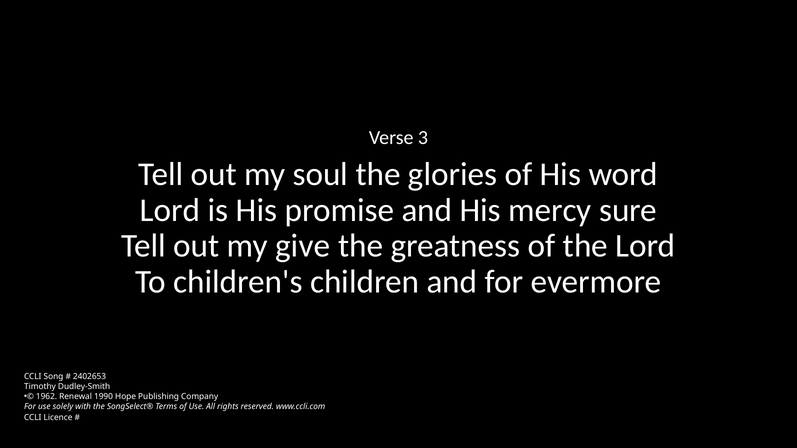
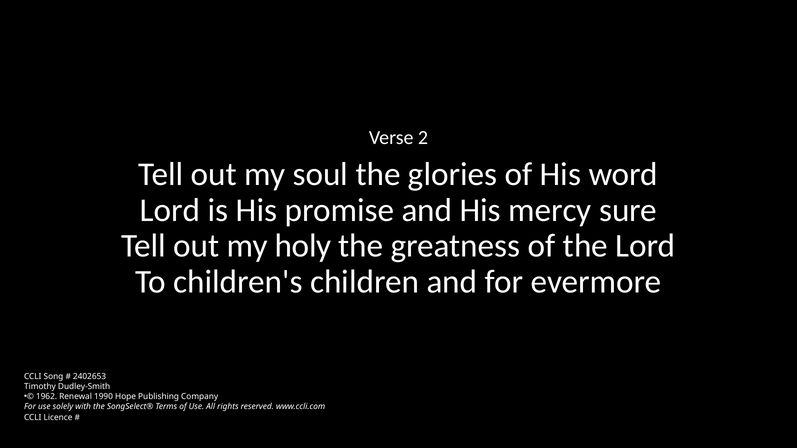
3: 3 -> 2 (423, 138)
give: give -> holy (303, 246)
